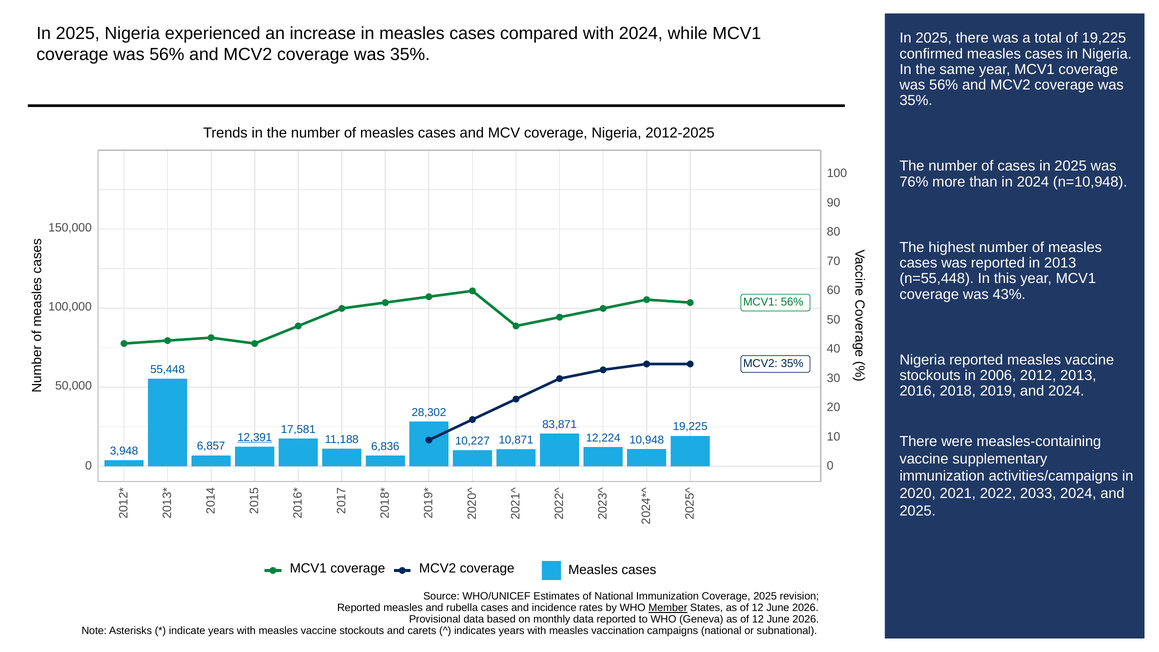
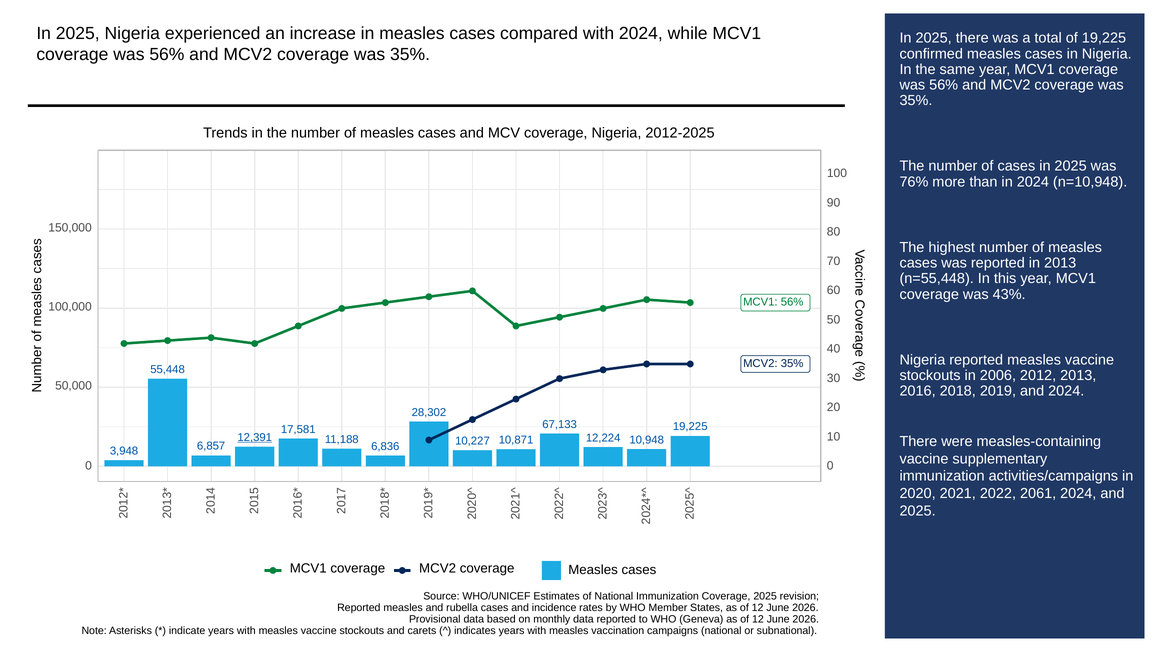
83,871: 83,871 -> 67,133 (560, 424)
2033: 2033 -> 2061 (1038, 493)
Member underline: present -> none (668, 608)
